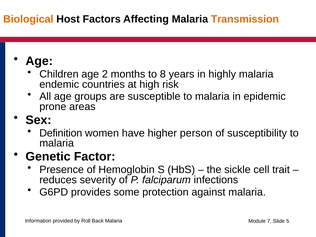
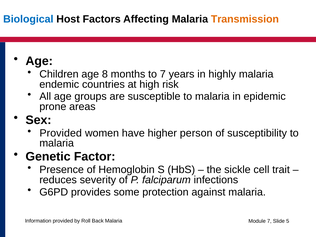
Biological colour: orange -> blue (28, 19)
2: 2 -> 8 (105, 74)
to 8: 8 -> 7 (163, 74)
Definition: Definition -> Provided (61, 133)
